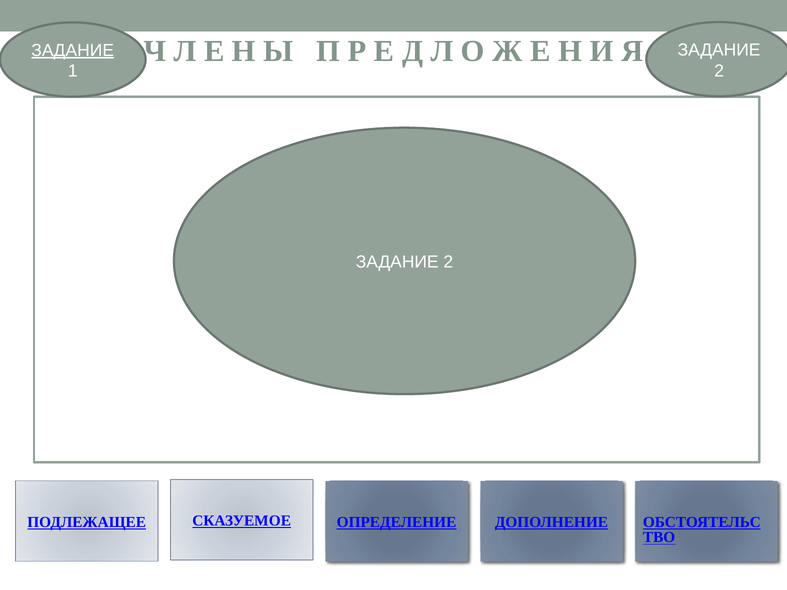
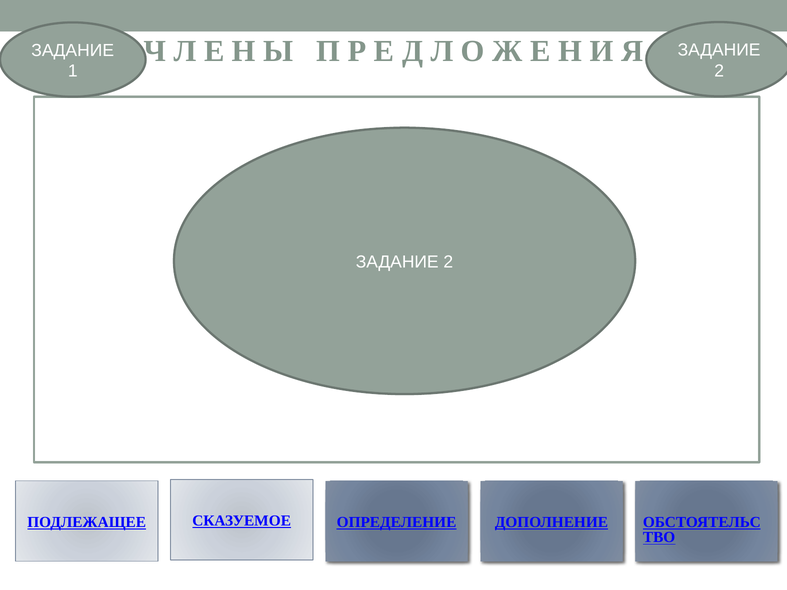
ЗАДАНИЕ underline: present -> none (73, 50)
